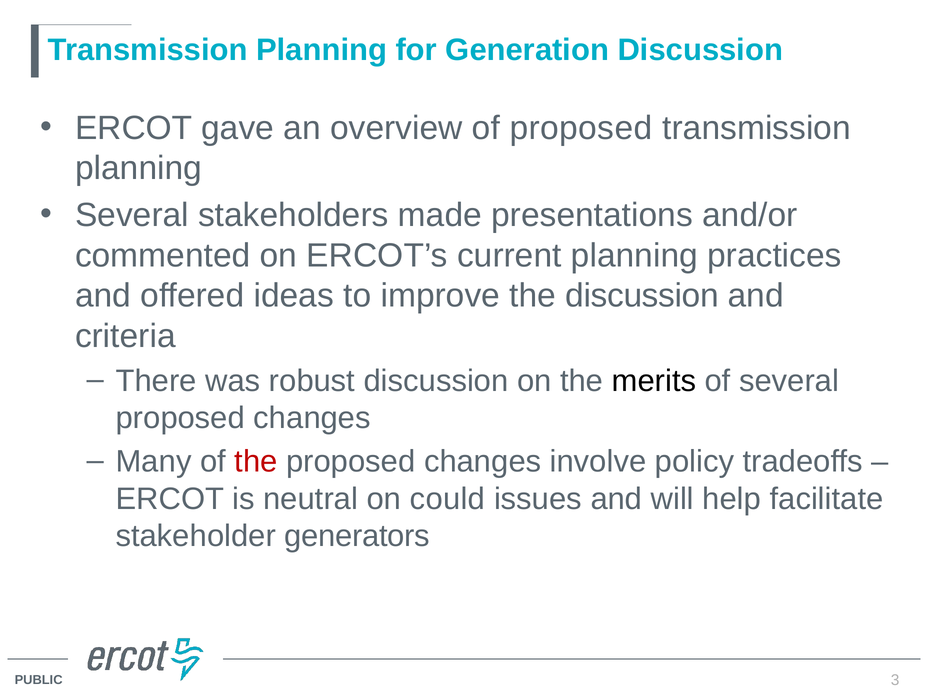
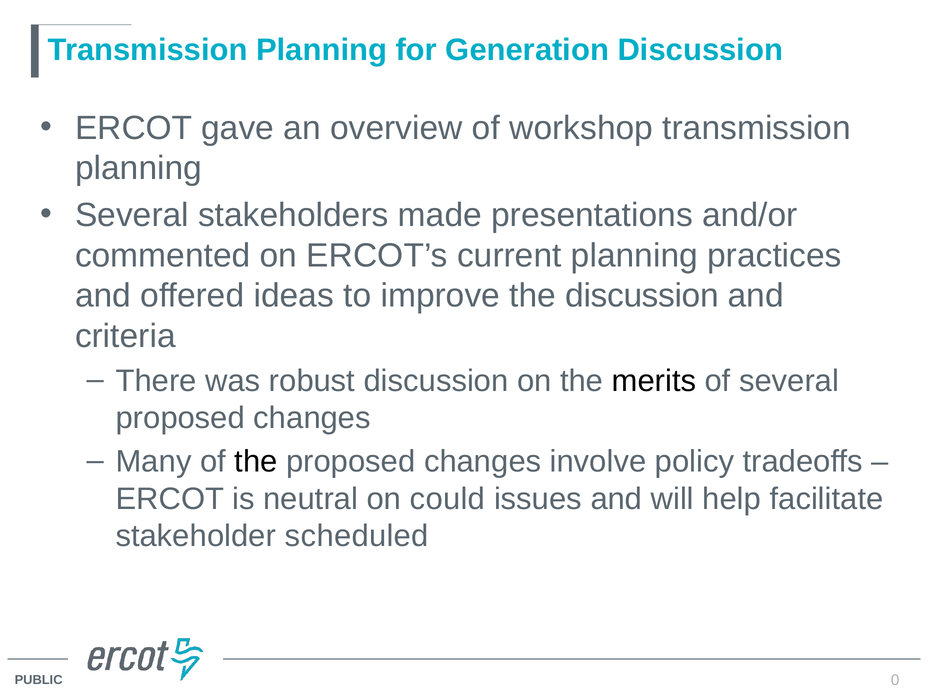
of proposed: proposed -> workshop (581, 128)
the colour: red -> black (256, 461)
generators: generators -> scheduled (357, 536)
3: 3 -> 0 (895, 680)
